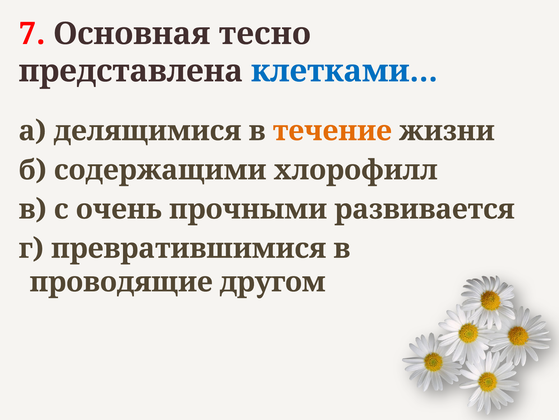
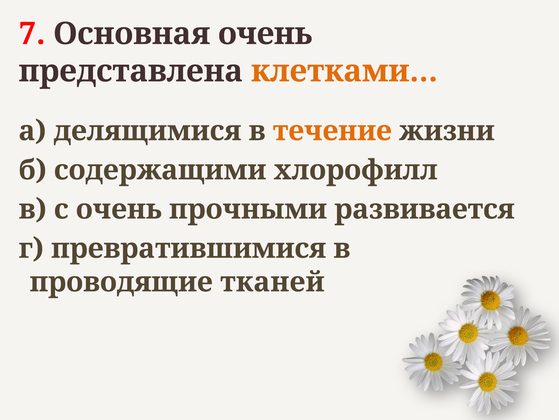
Основная тесно: тесно -> очень (265, 34)
клетками… colour: blue -> orange (344, 71)
другом: другом -> тканей (272, 282)
